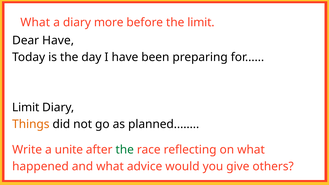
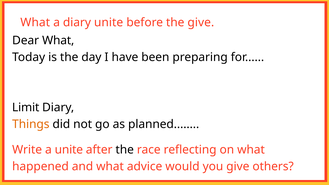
diary more: more -> unite (109, 22)
the limit: limit -> give (201, 22)
Dear Have: Have -> What (58, 41)
the colour: green -> black (125, 150)
